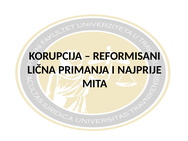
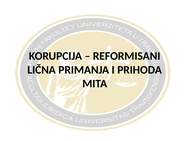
NAJPRIJE: NAJPRIJE -> PRIHODA (140, 70)
